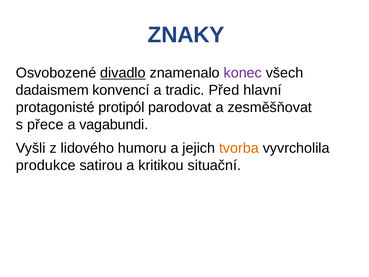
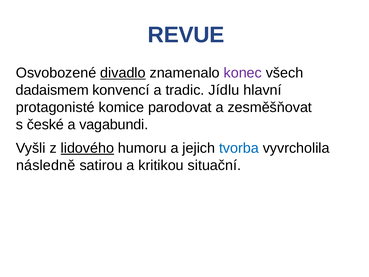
ZNAKY: ZNAKY -> REVUE (186, 35)
Před: Před -> Jídlu (224, 90)
protipól: protipól -> komice (121, 107)
přece: přece -> české (45, 125)
lidového underline: none -> present (87, 148)
tvorba colour: orange -> blue (239, 148)
produkce: produkce -> následně (46, 165)
